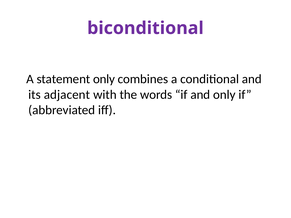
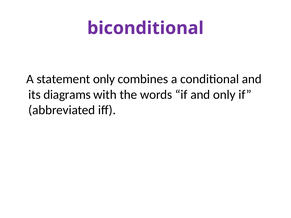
adjacent: adjacent -> diagrams (67, 95)
